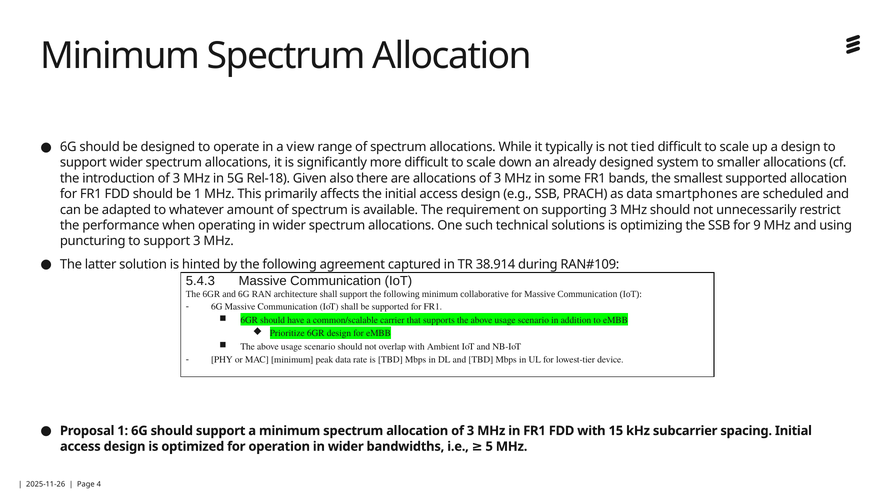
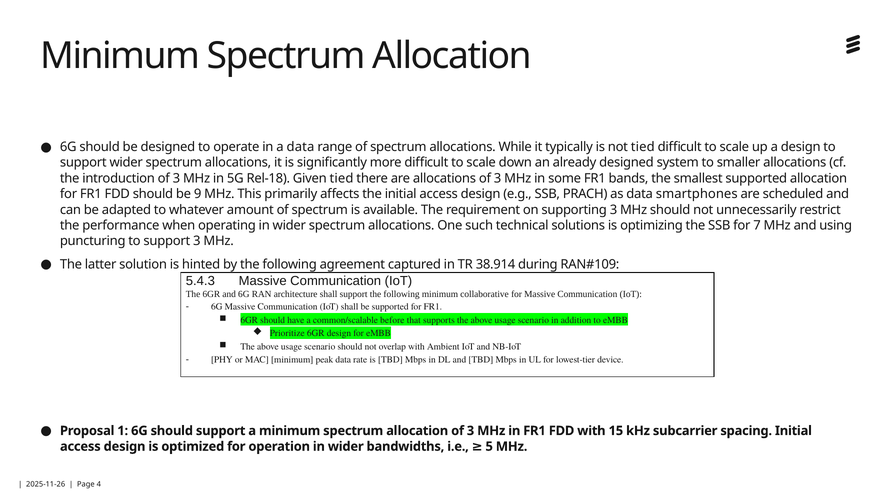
a view: view -> data (301, 147)
Given also: also -> tied (342, 178)
be 1: 1 -> 9 (198, 194)
9: 9 -> 7 (757, 225)
carrier: carrier -> before (392, 320)
